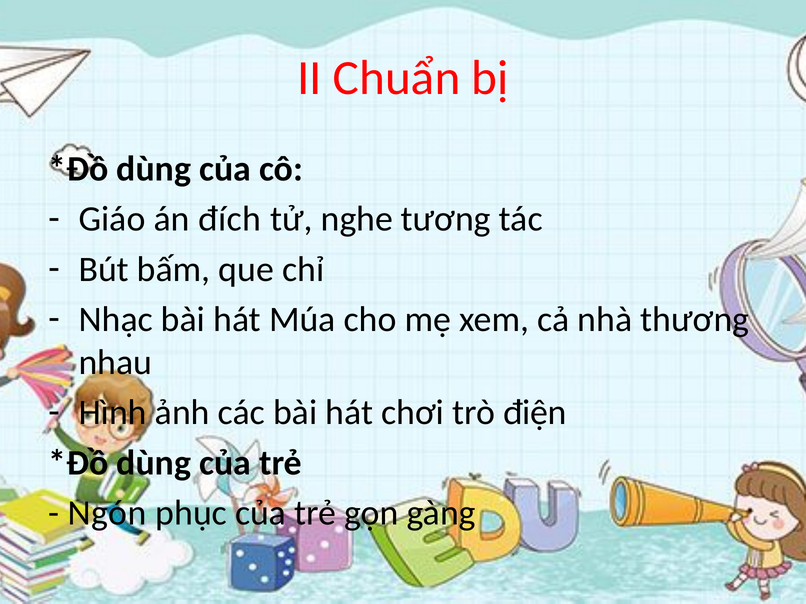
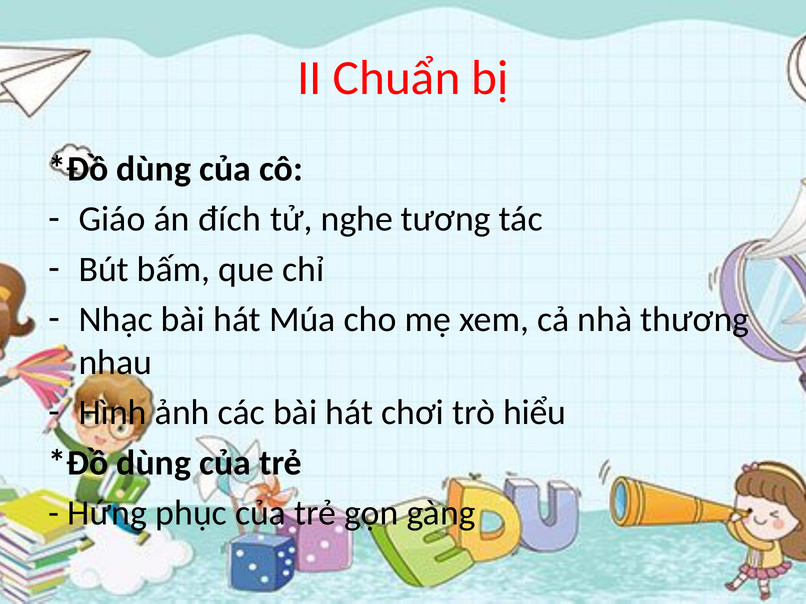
điện: điện -> hiểu (535, 413)
Ngón: Ngón -> Hứng (107, 513)
